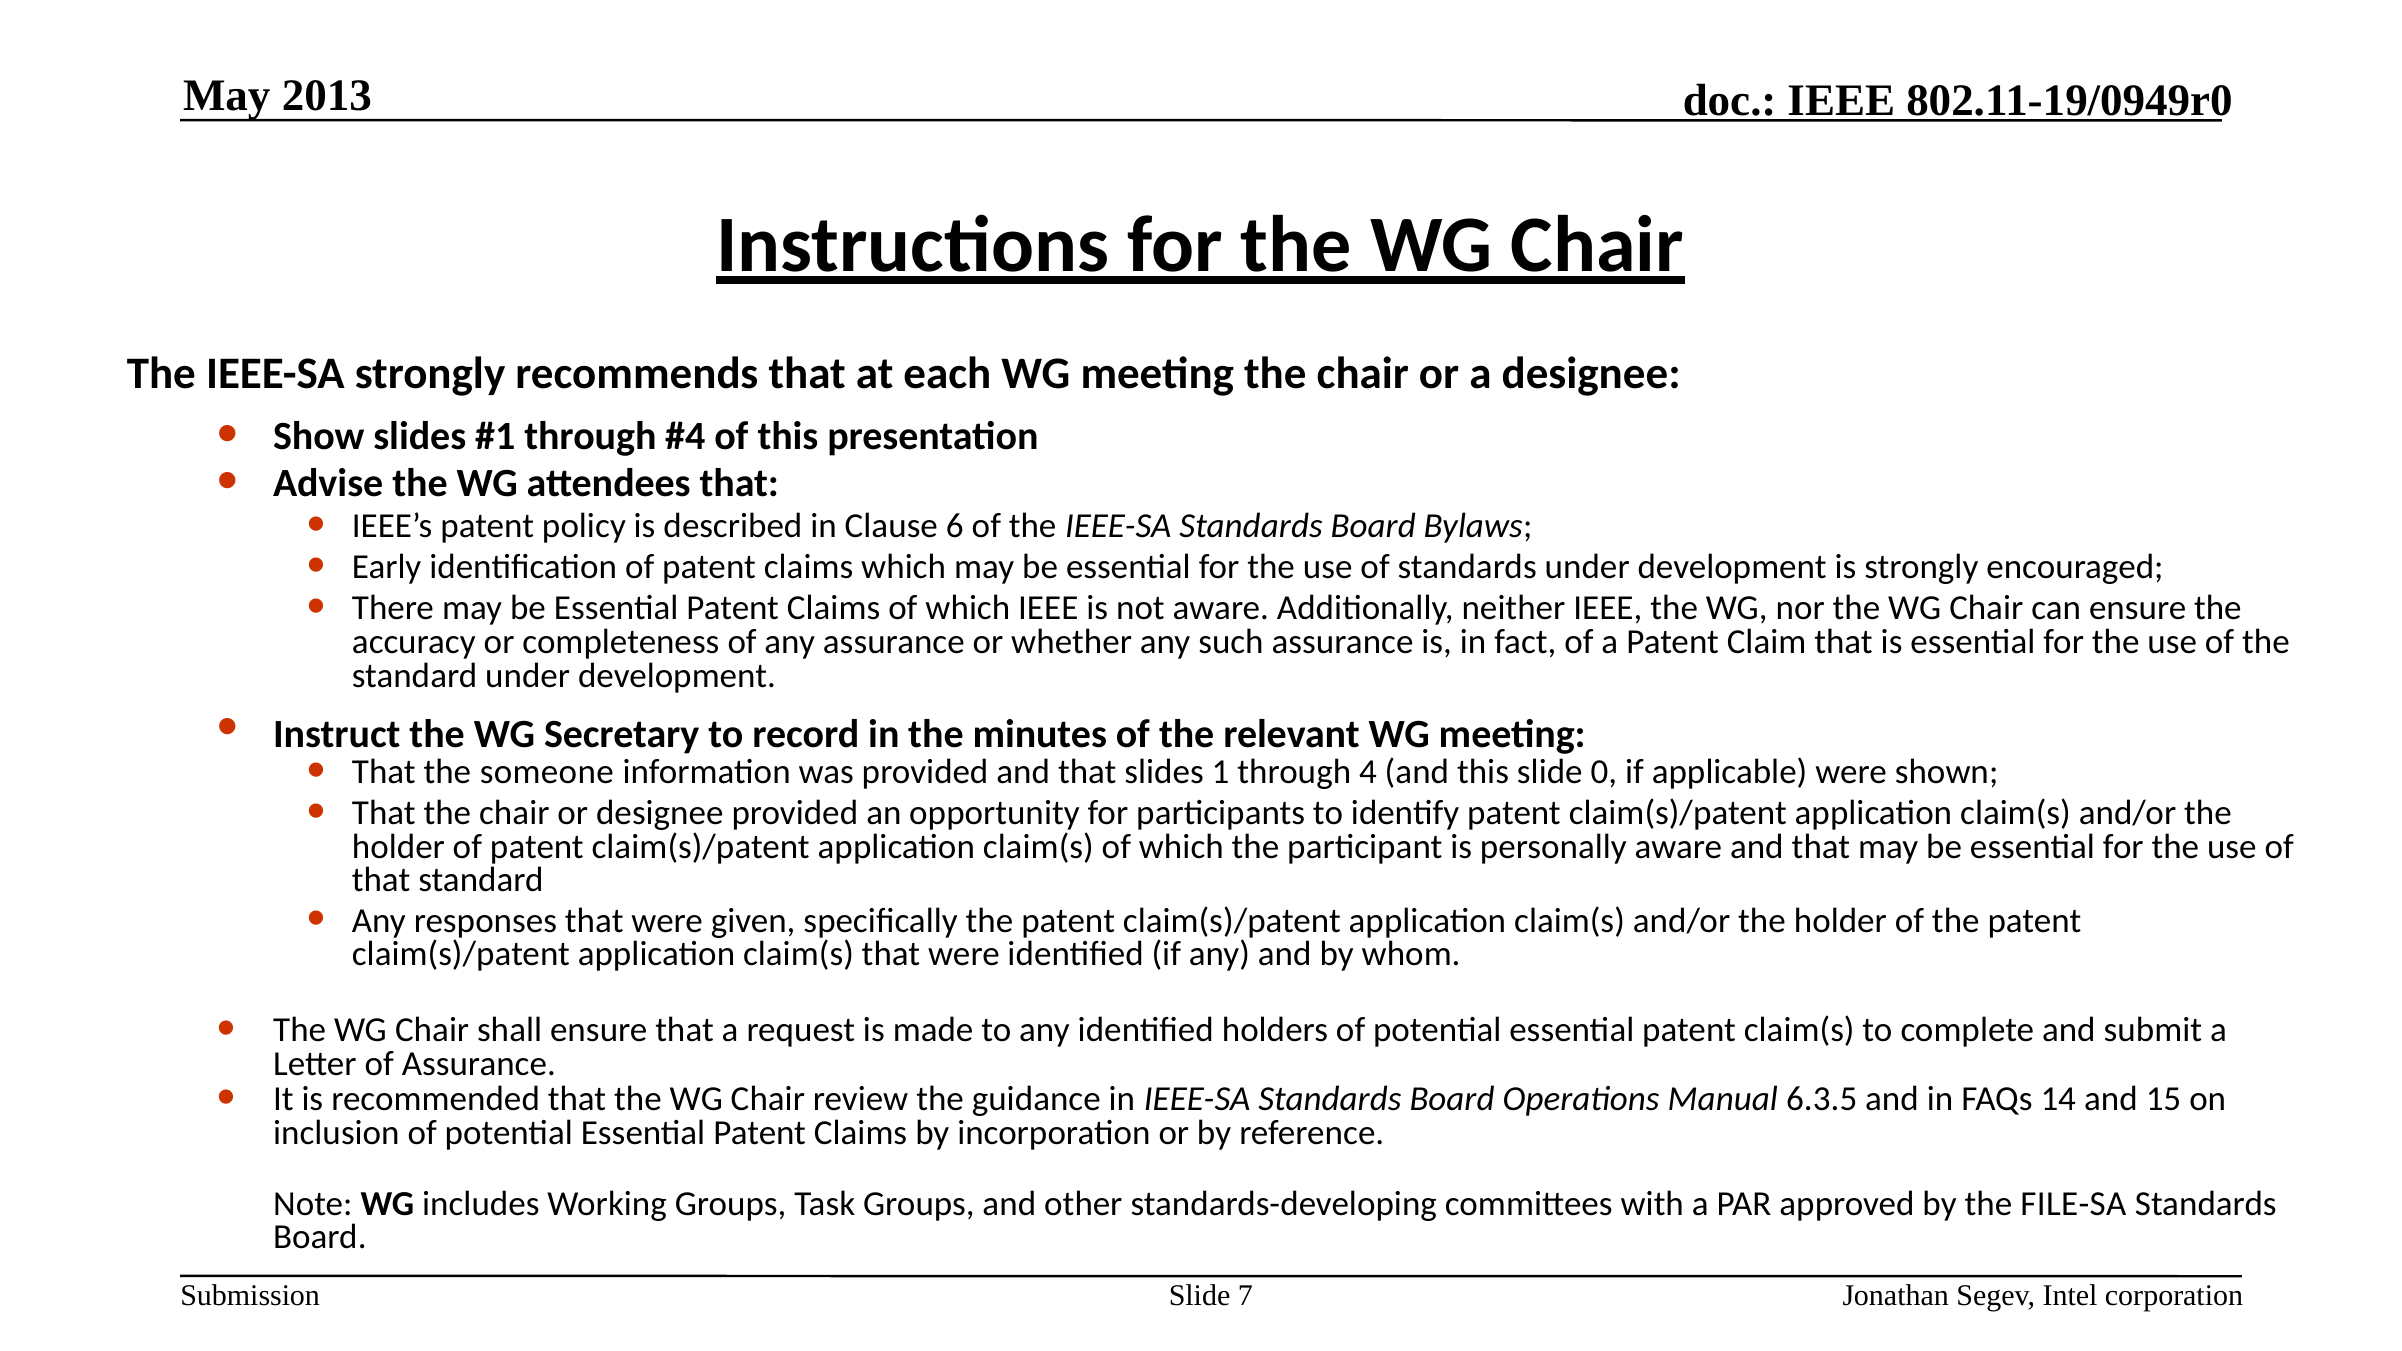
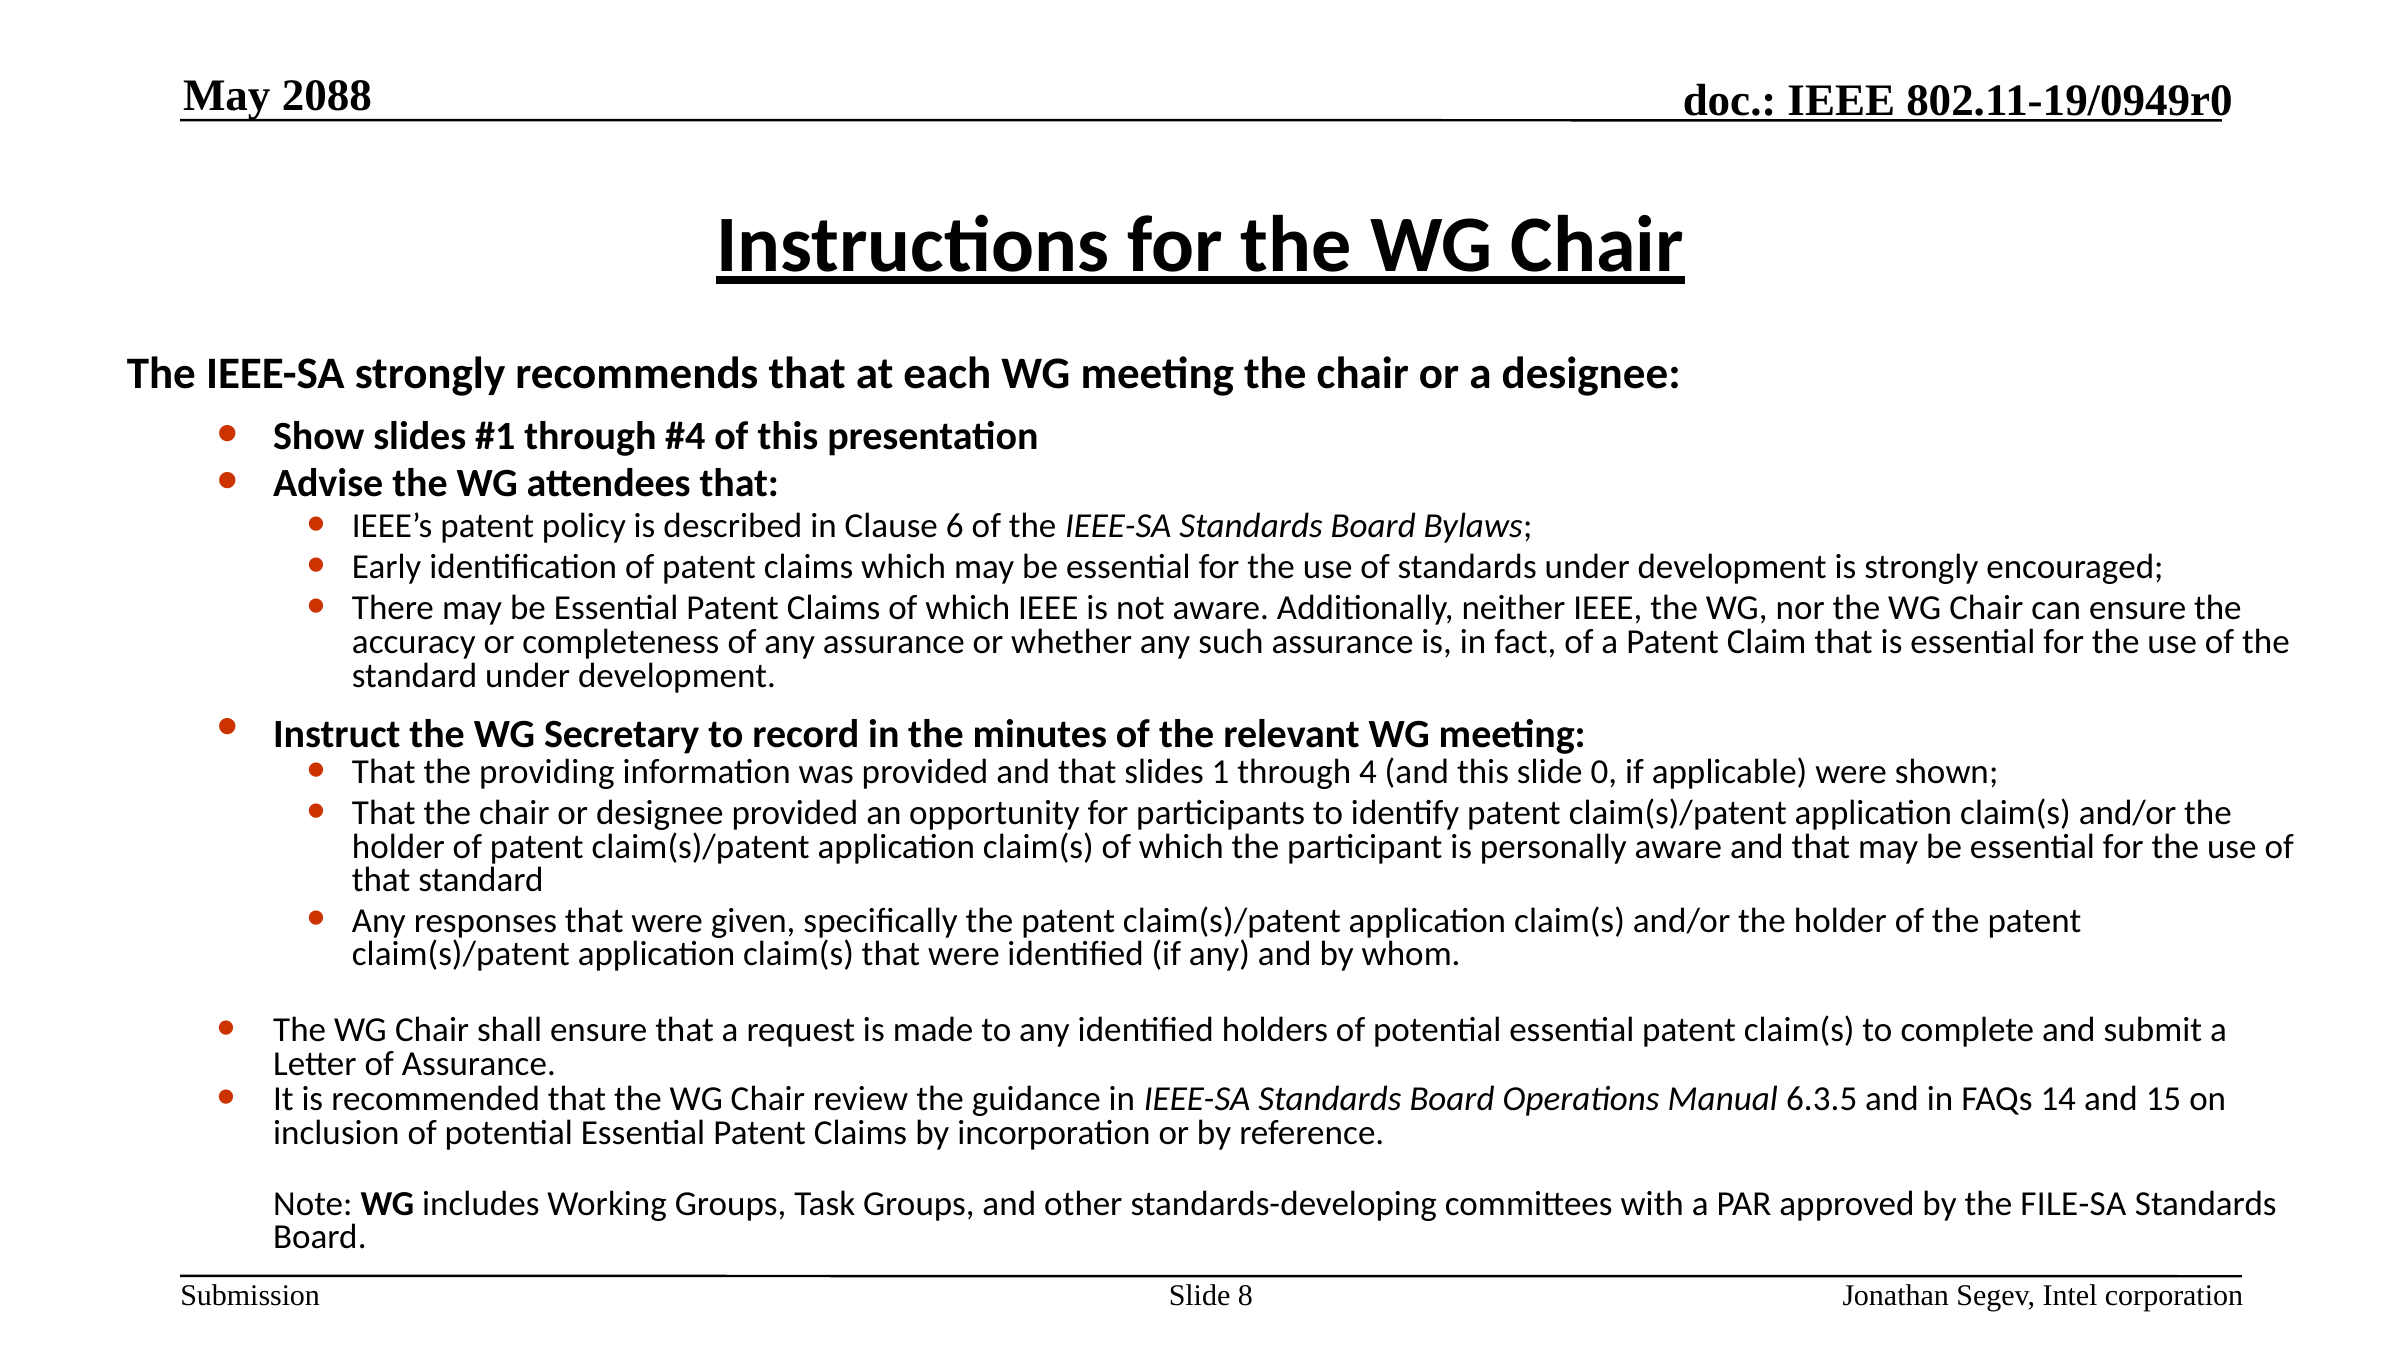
2013: 2013 -> 2088 (327, 95)
someone: someone -> providing (547, 772)
7: 7 -> 8 (1245, 1296)
